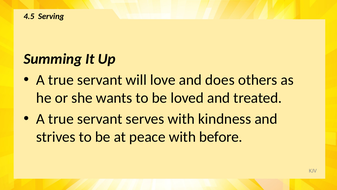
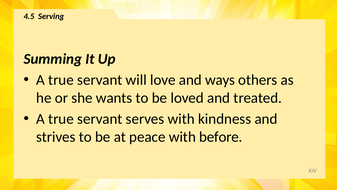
does: does -> ways (220, 80)
